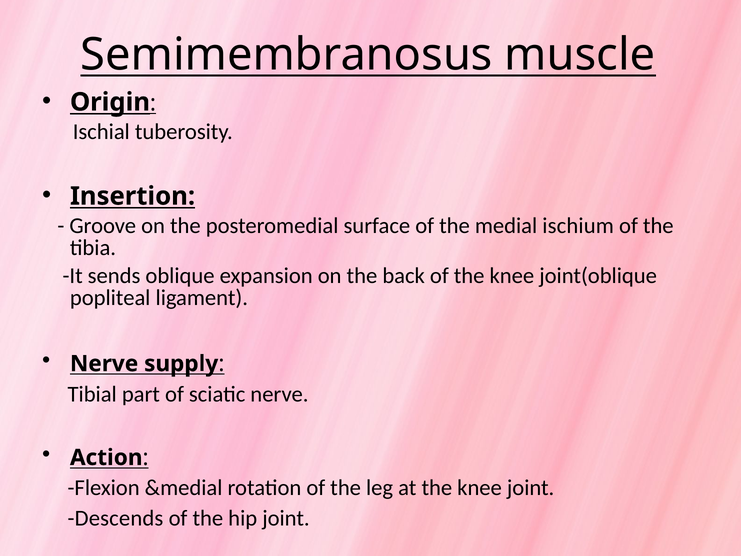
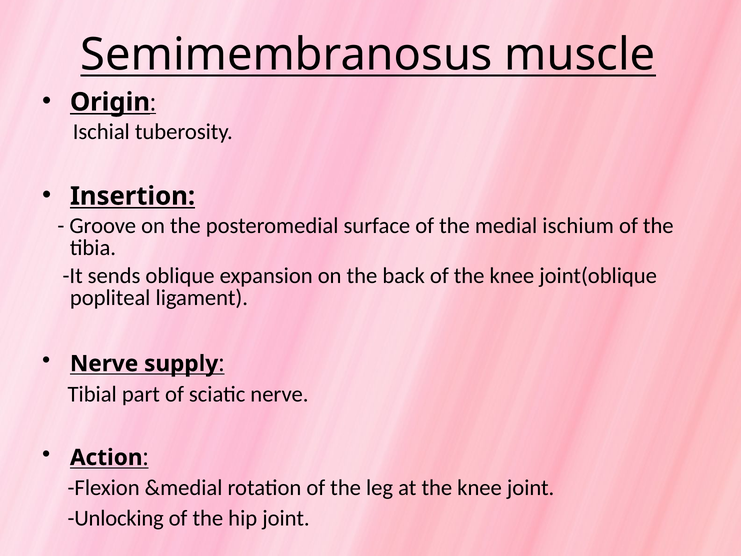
Descends: Descends -> Unlocking (116, 518)
